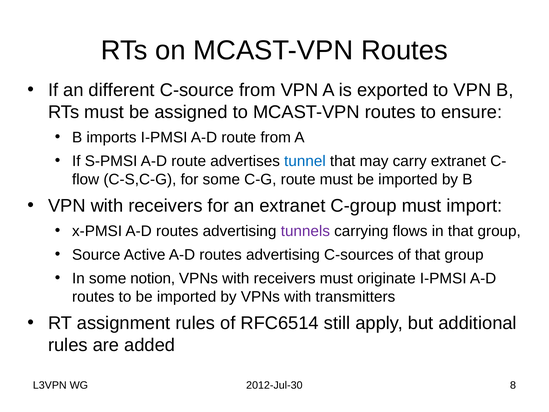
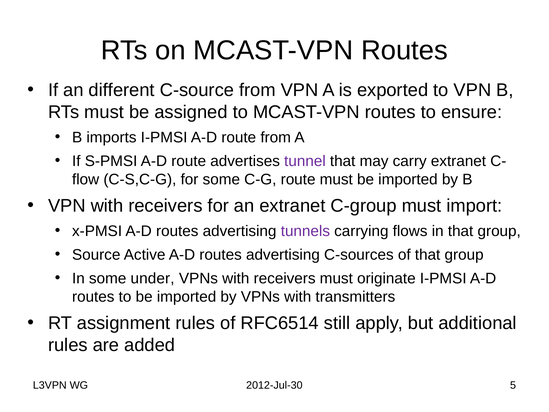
tunnel colour: blue -> purple (305, 161)
notion: notion -> under (153, 278)
8: 8 -> 5 (513, 385)
